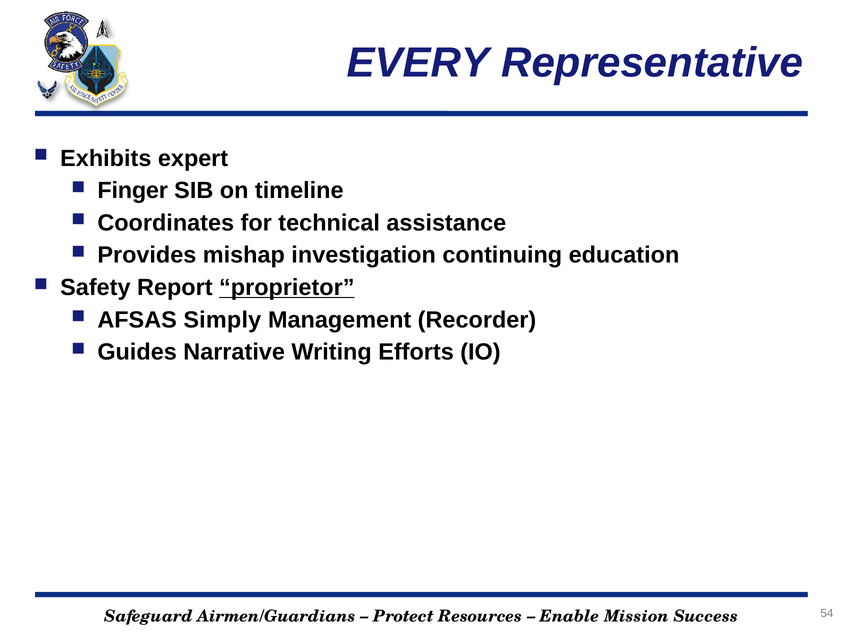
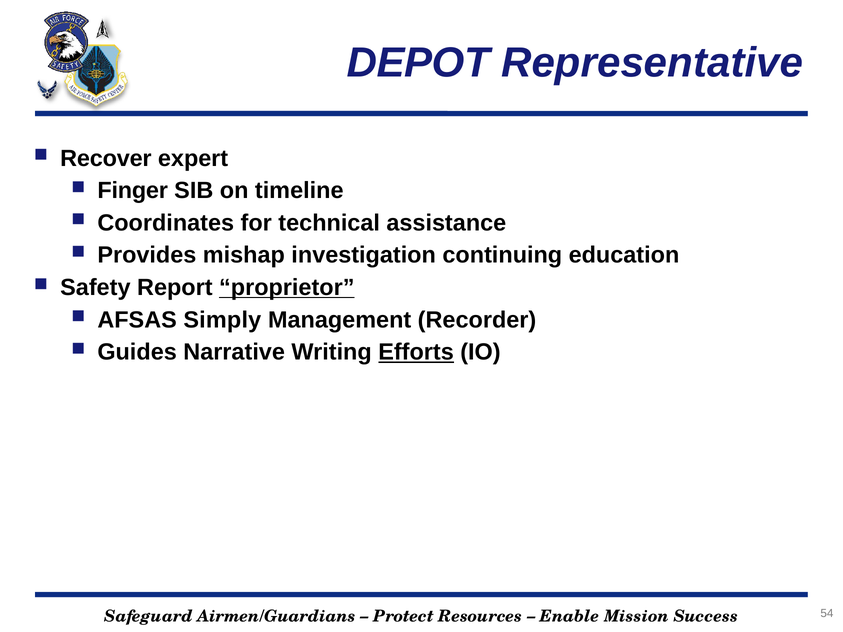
EVERY: EVERY -> DEPOT (418, 63)
Exhibits: Exhibits -> Recover (106, 159)
Efforts underline: none -> present (416, 352)
